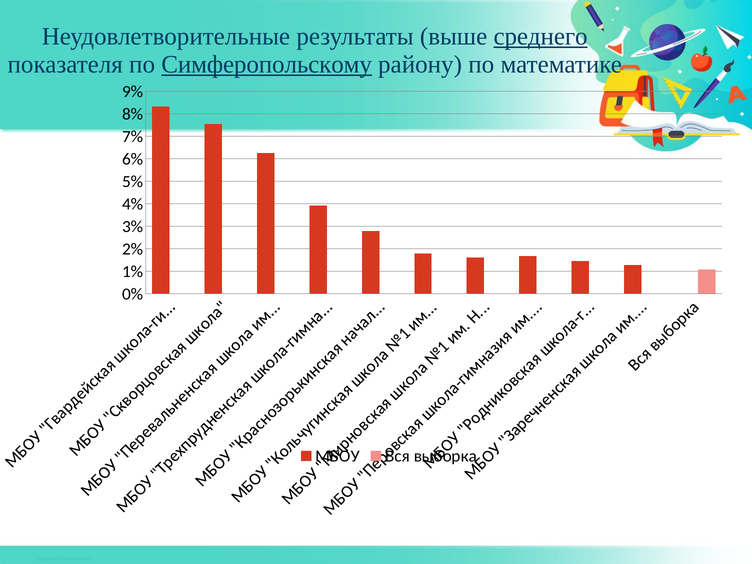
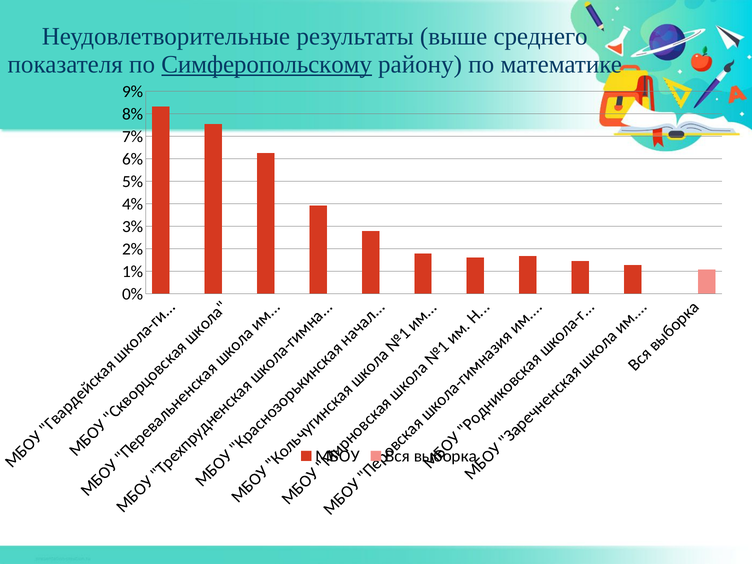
среднего underline: present -> none (541, 37)
